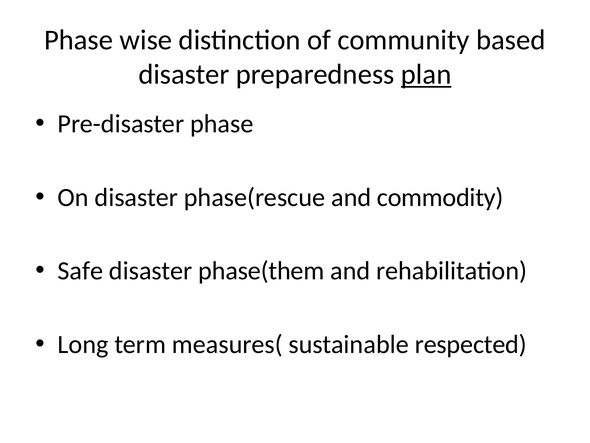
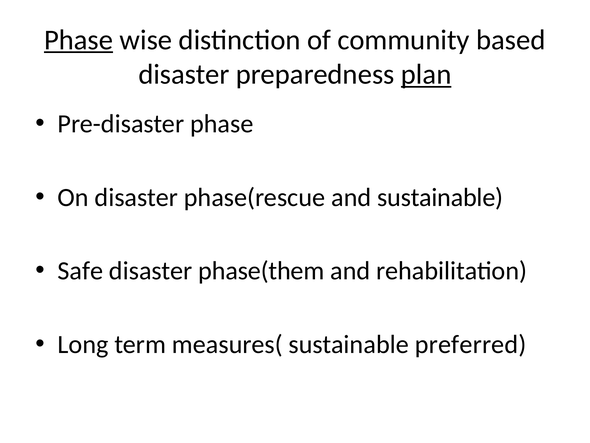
Phase underline: none -> present (79, 40)
and commodity: commodity -> sustainable (440, 197)
respected: respected -> preferred (471, 344)
